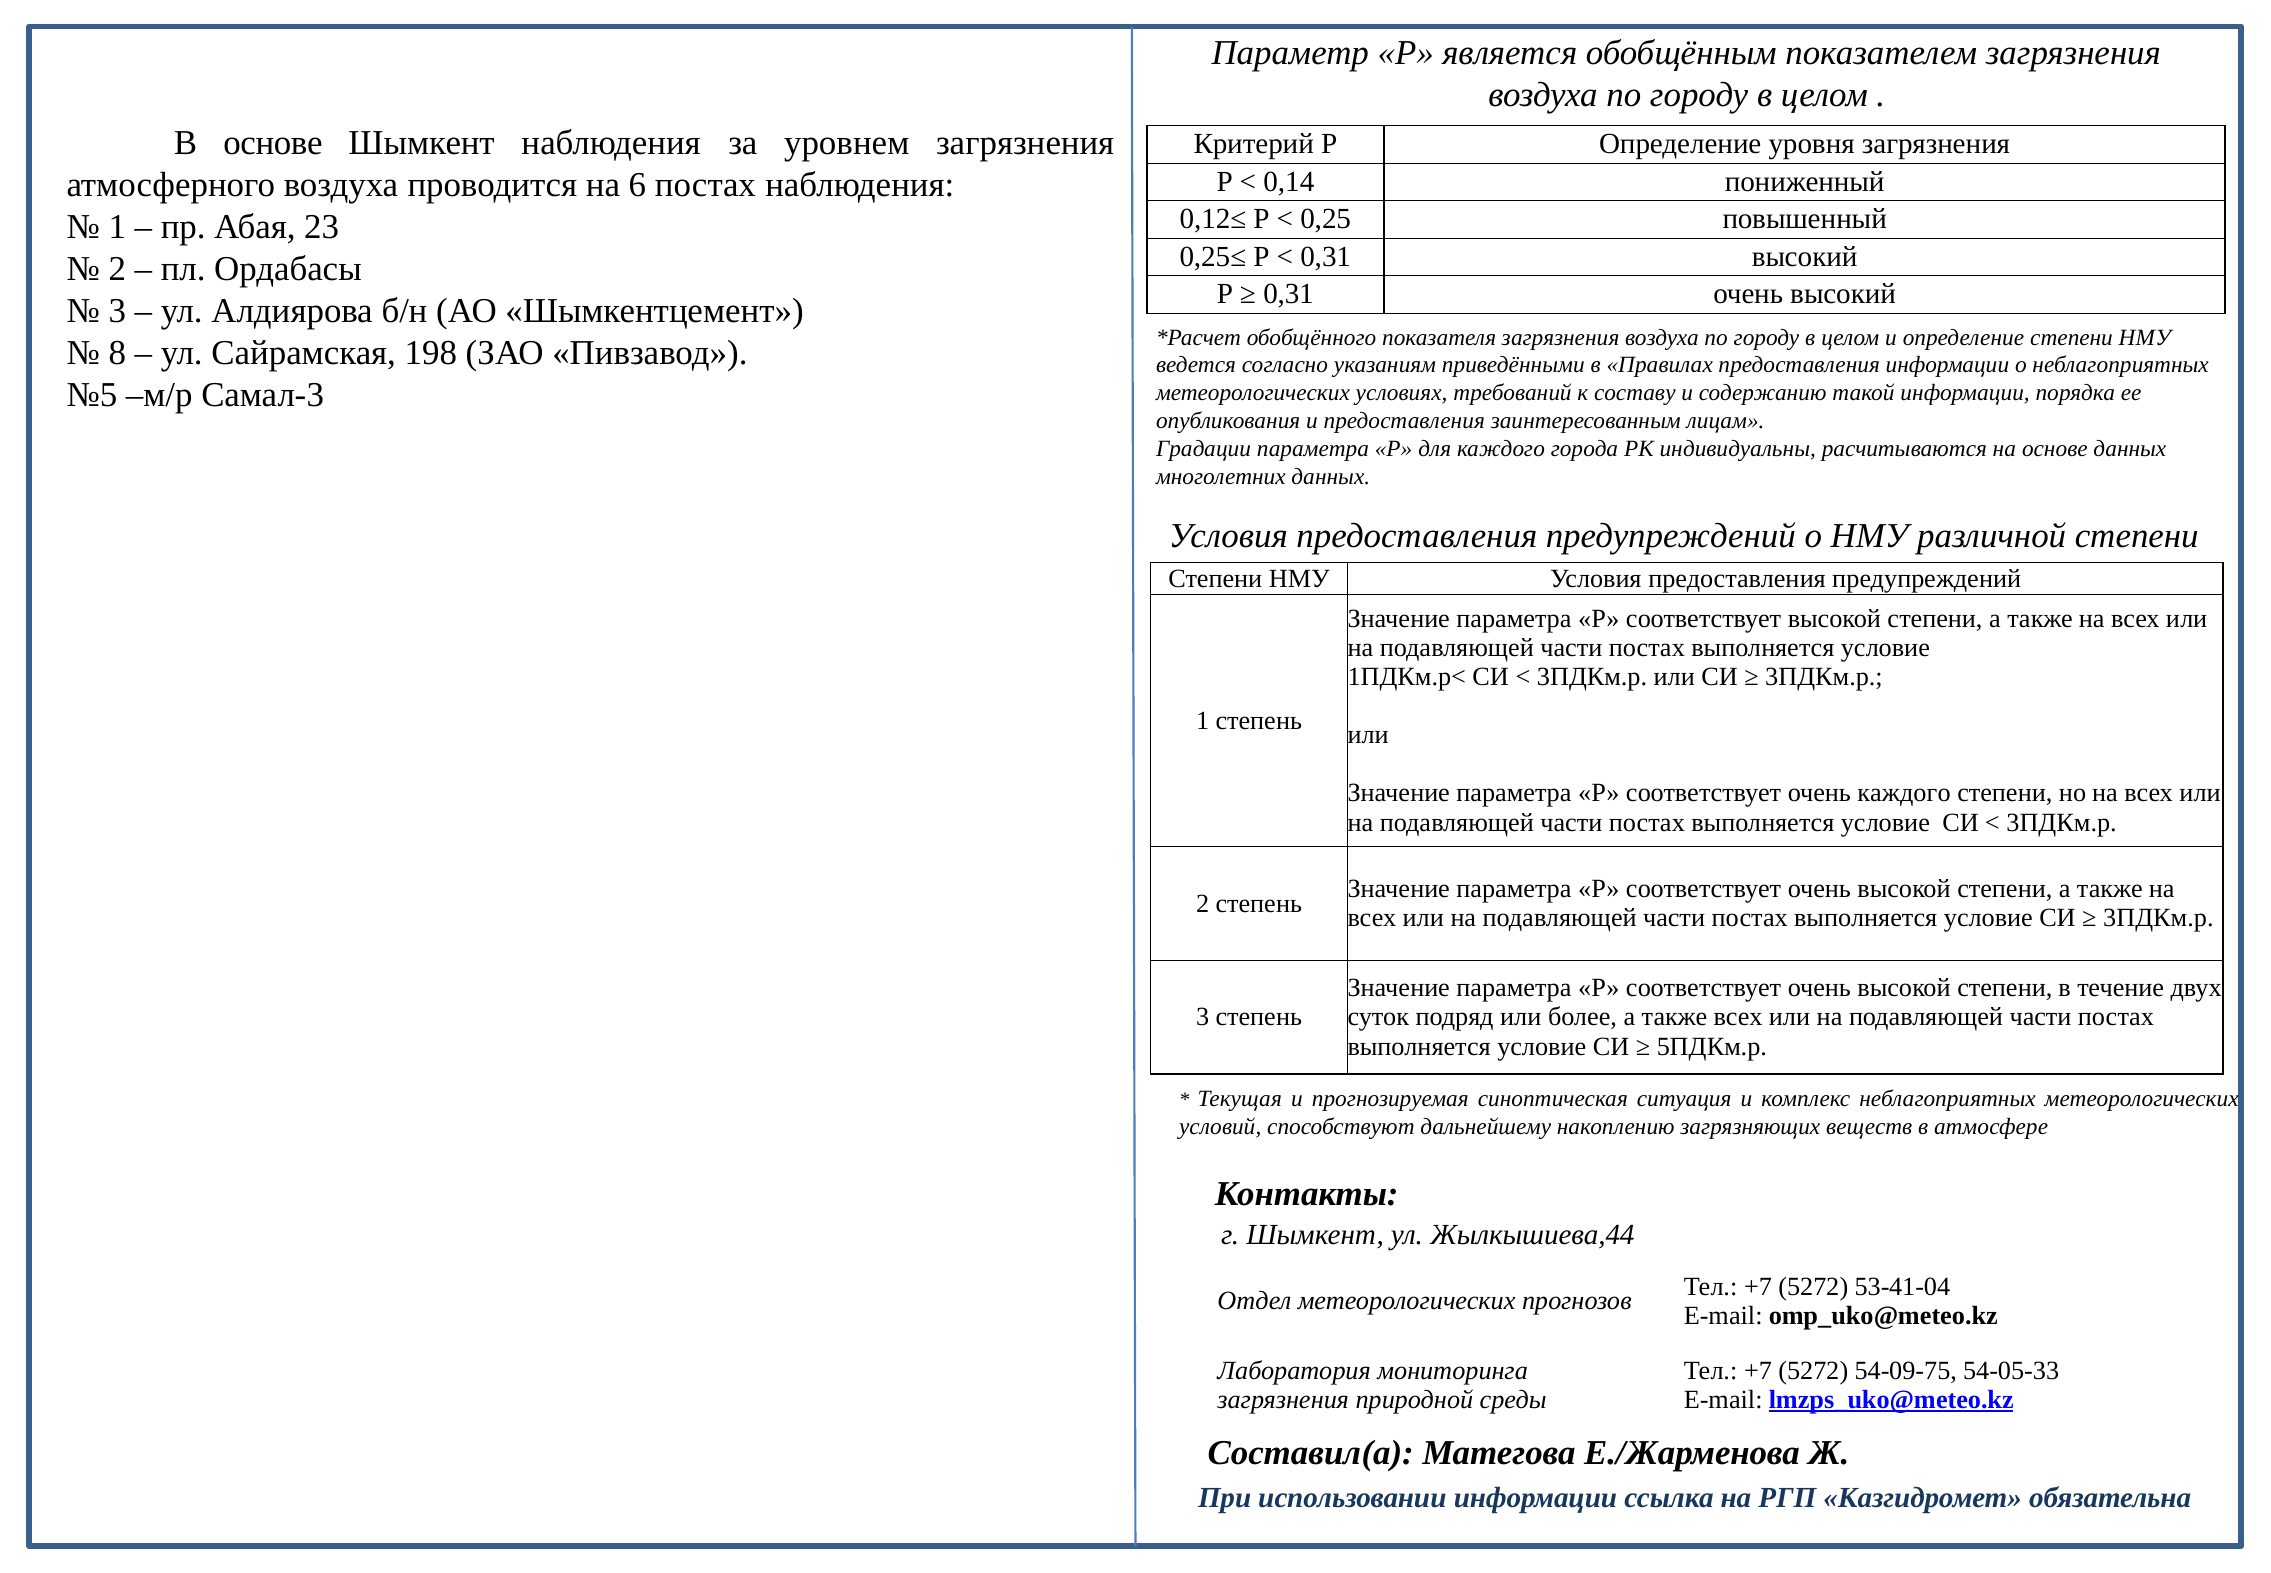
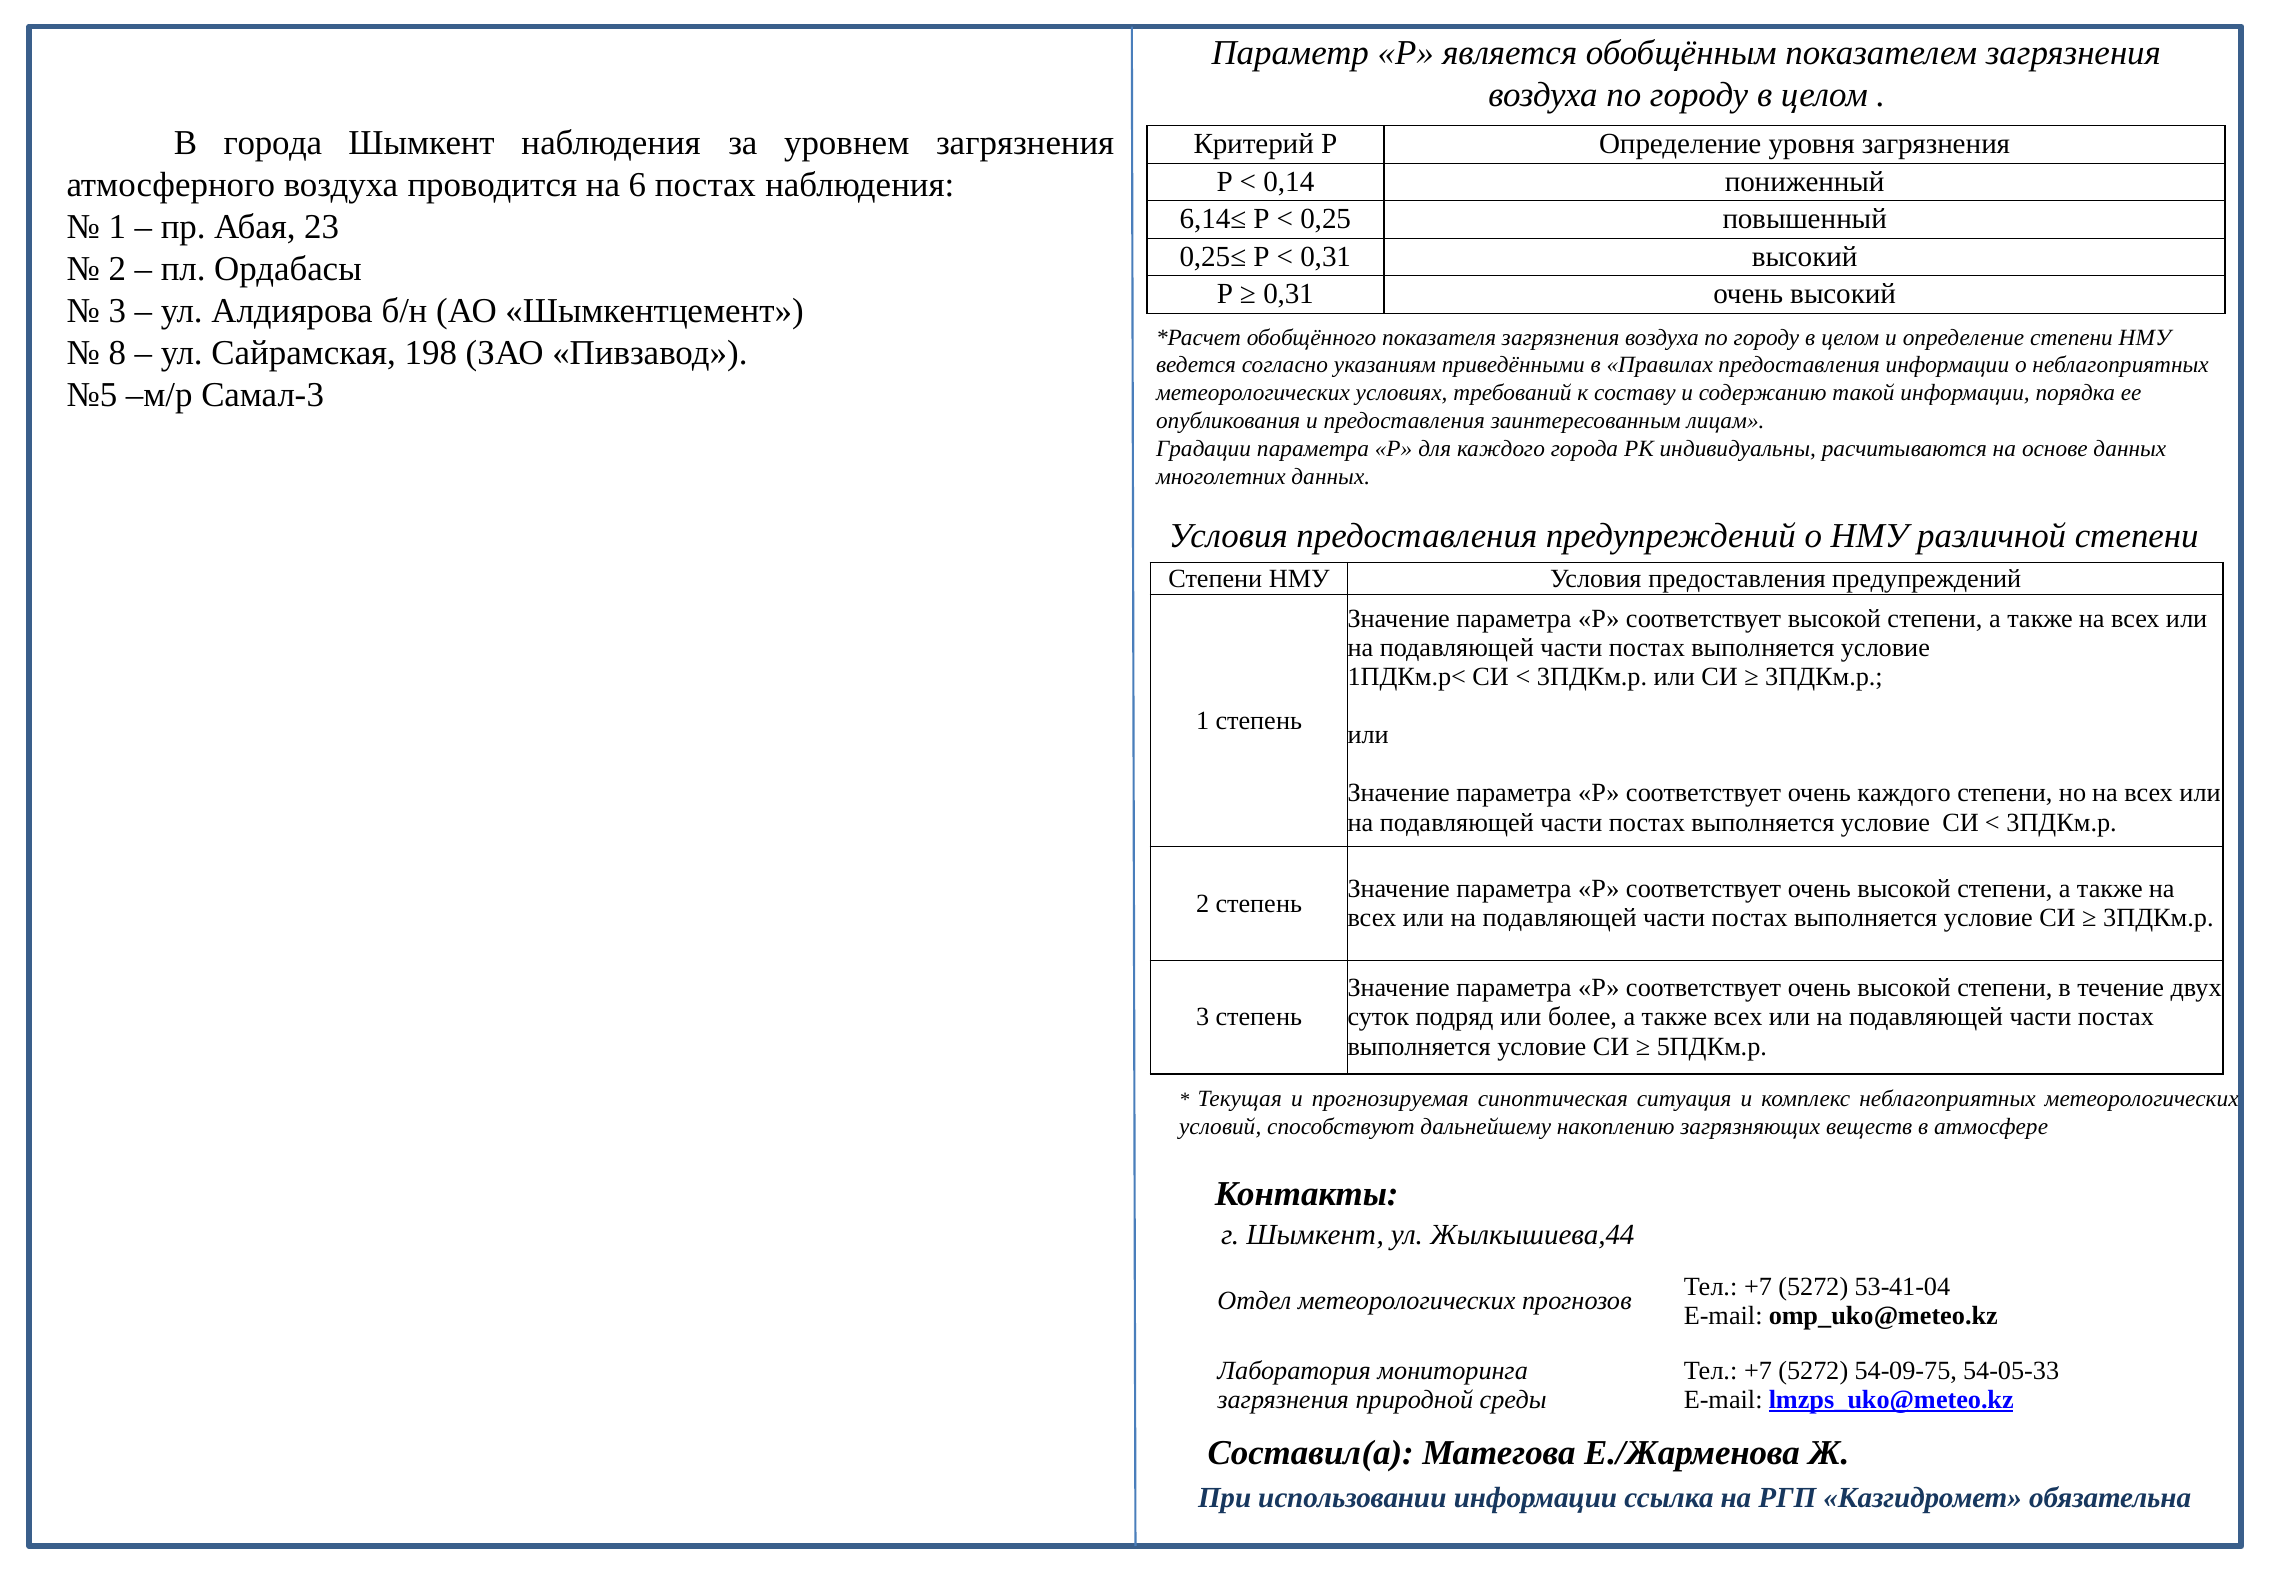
В основе: основе -> города (273, 143)
0,12≤: 0,12≤ -> 6,14≤ (1213, 219)
